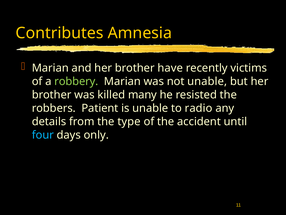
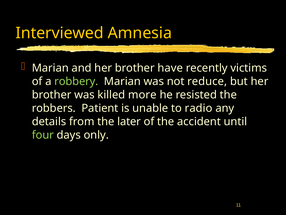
Contributes: Contributes -> Interviewed (60, 33)
not unable: unable -> reduce (207, 81)
many: many -> more (142, 95)
type: type -> later (129, 121)
four colour: light blue -> light green (43, 135)
